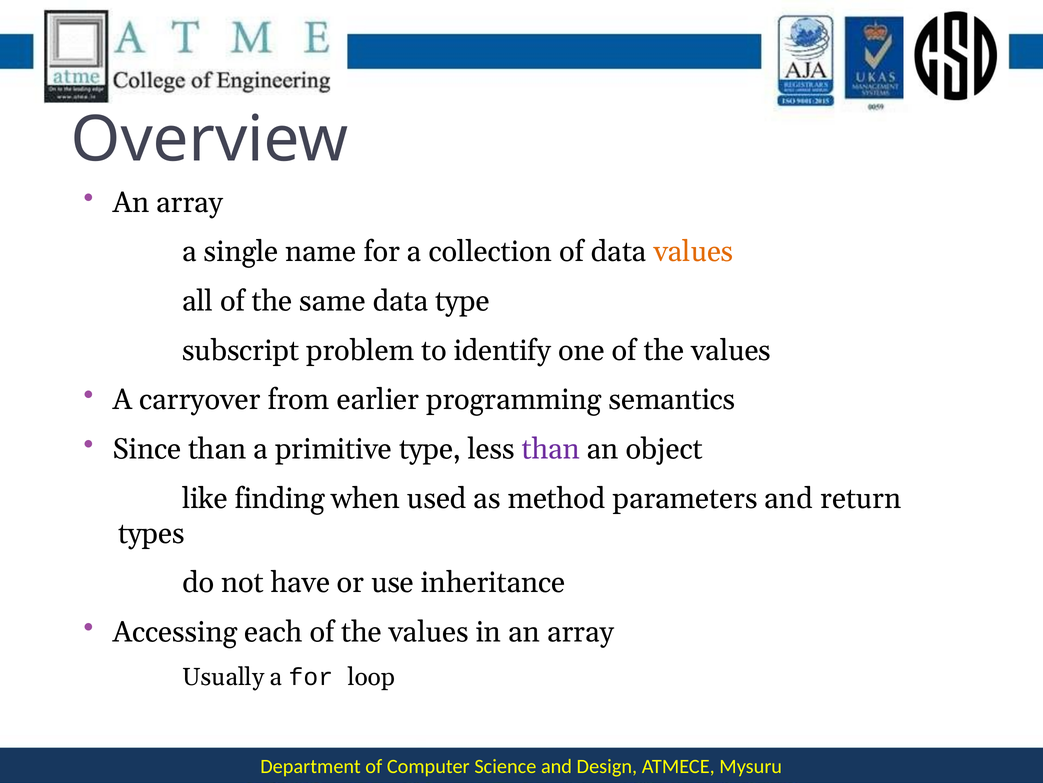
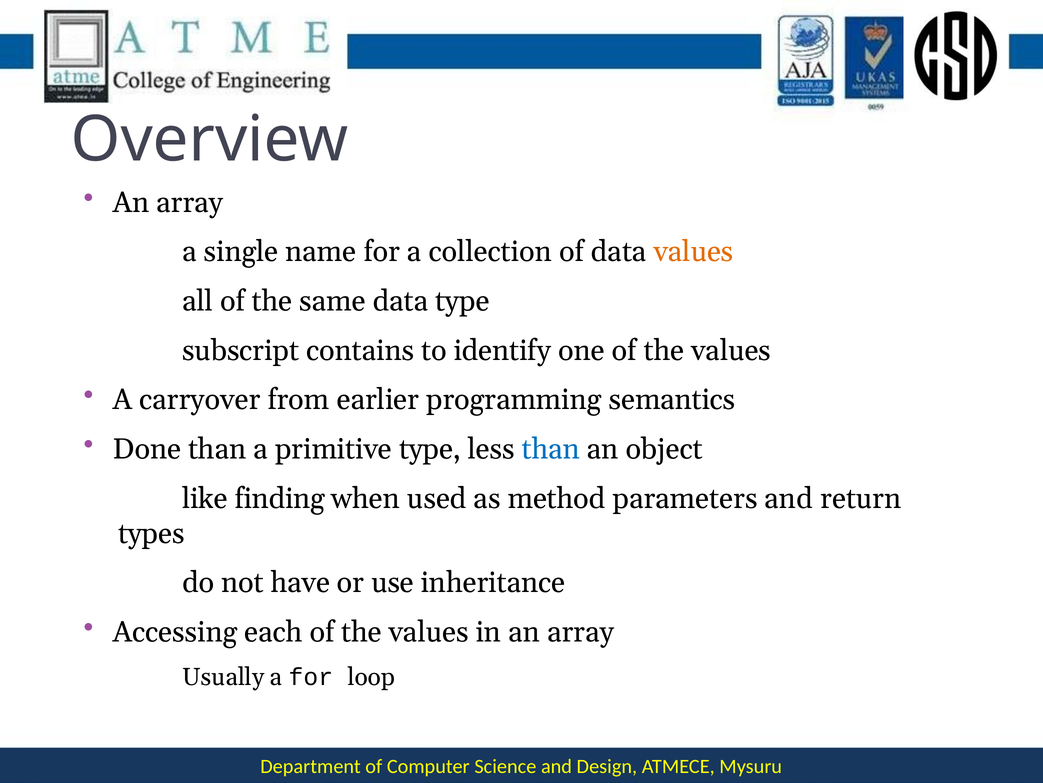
problem: problem -> contains (360, 350)
Since: Since -> Done (147, 449)
than colour: purple -> blue (551, 449)
